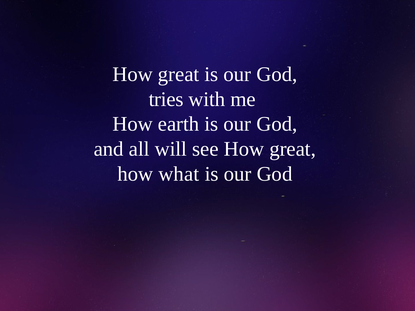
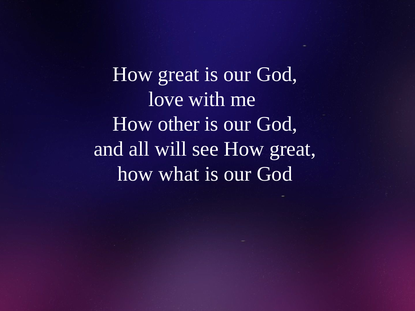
tries: tries -> love (166, 99)
earth: earth -> other (179, 124)
